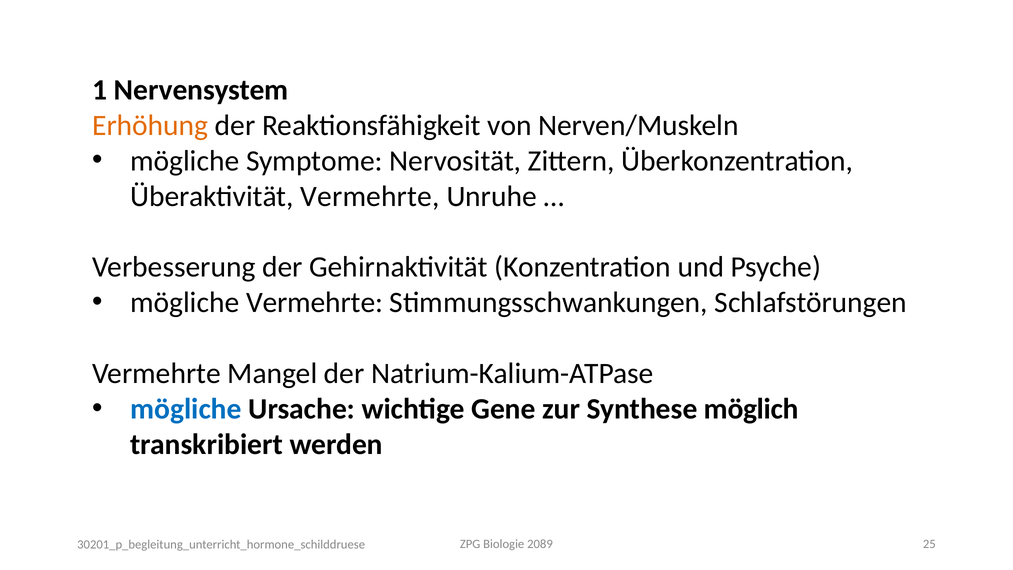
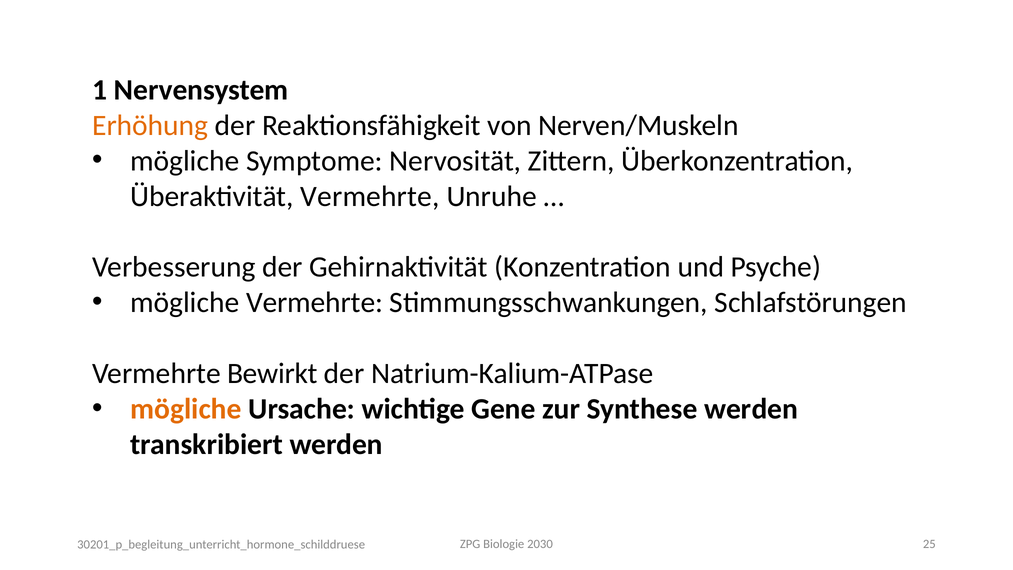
Mangel: Mangel -> Bewirkt (272, 374)
mögliche colour: blue -> orange (186, 409)
Synthese möglich: möglich -> werden (751, 409)
2089: 2089 -> 2030 (540, 544)
